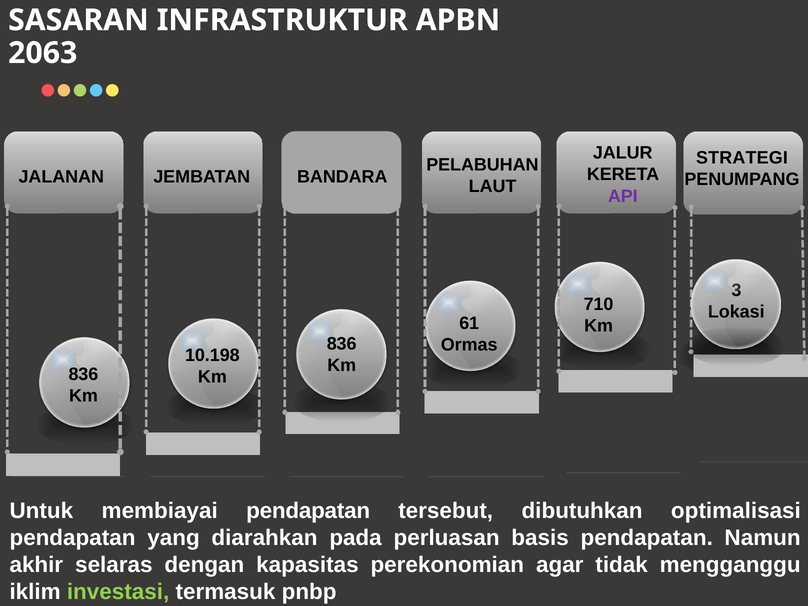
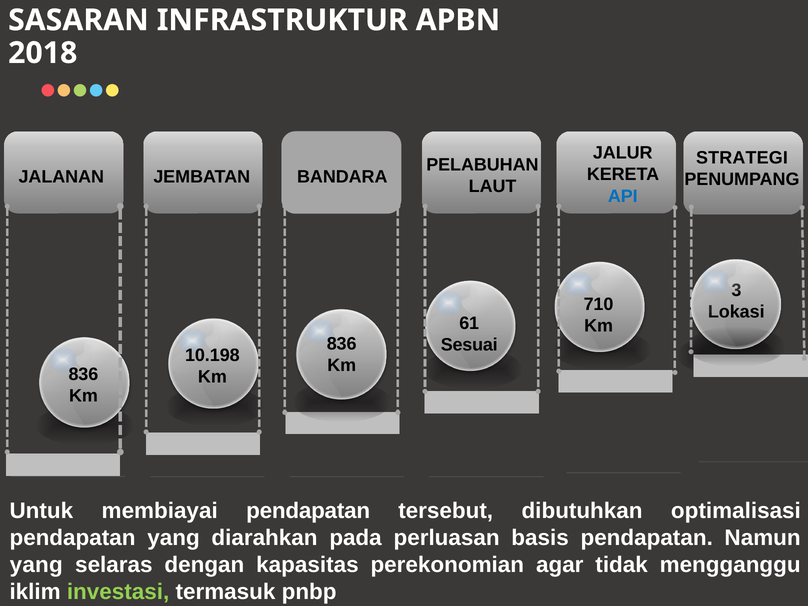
2063: 2063 -> 2018 (43, 53)
API colour: purple -> blue (623, 196)
Ormas: Ormas -> Sesuai (469, 345)
akhir: akhir -> yang (36, 565)
